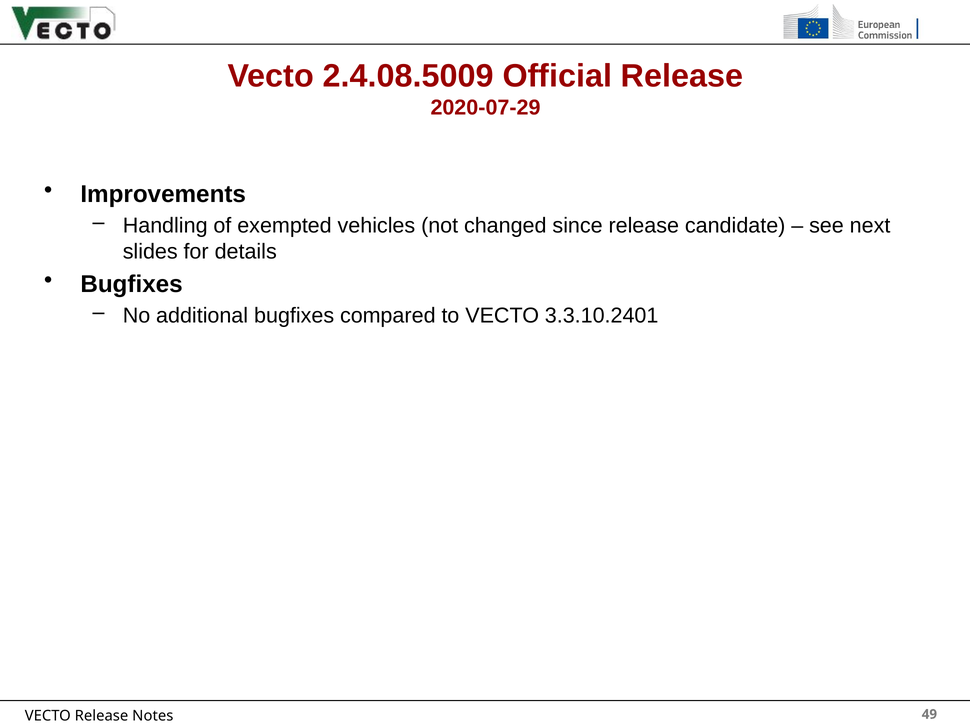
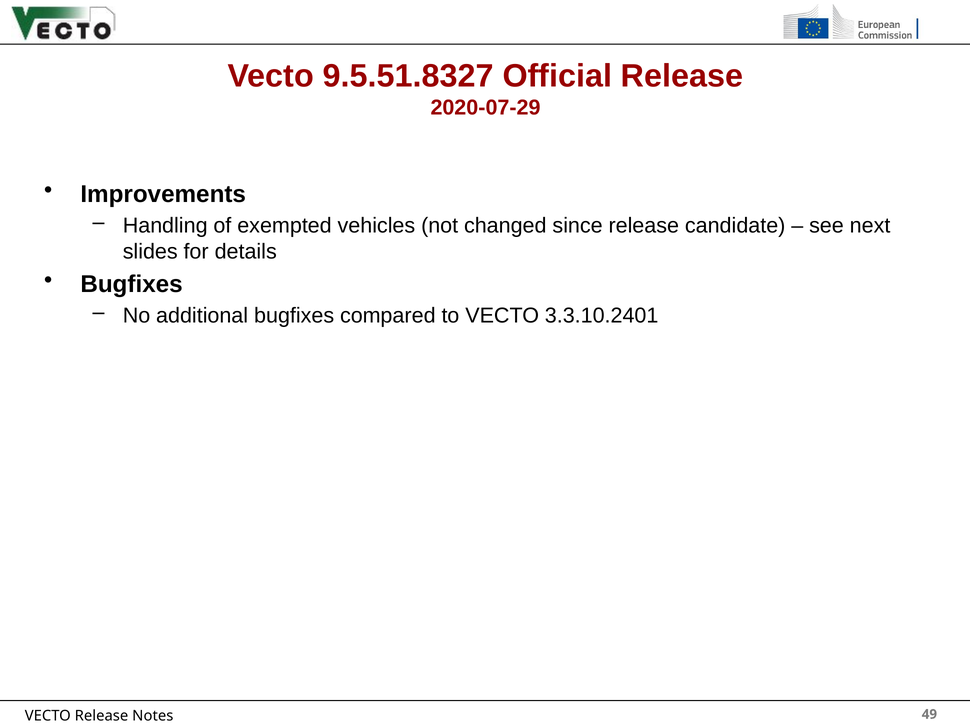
2.4.08.5009: 2.4.08.5009 -> 9.5.51.8327 (408, 76)
